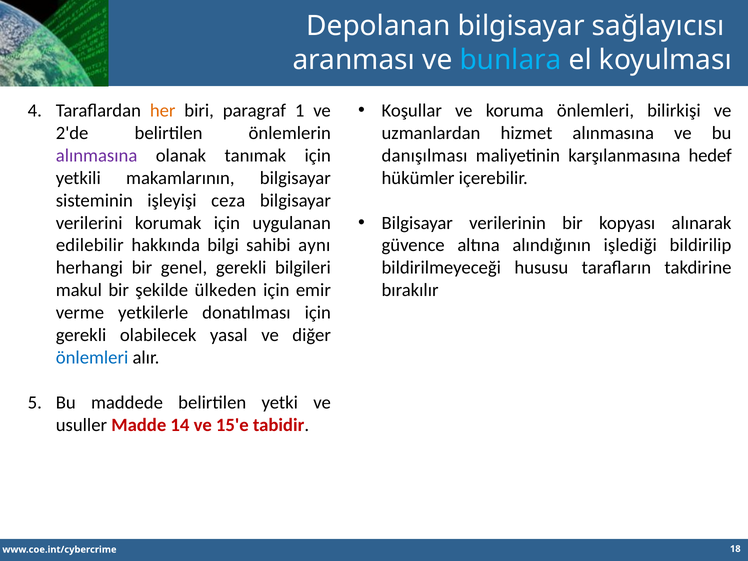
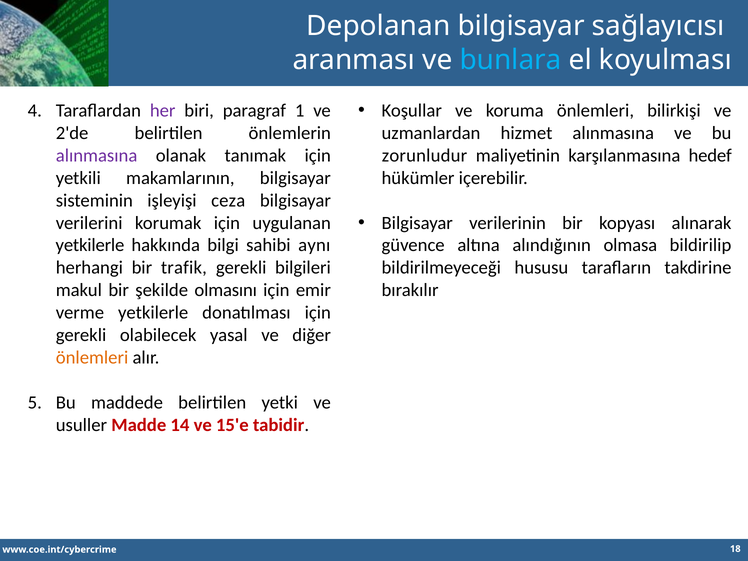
her colour: orange -> purple (163, 111)
danışılması: danışılması -> zorunludur (425, 156)
edilebilir: edilebilir -> yetkilerle (90, 245)
işlediği: işlediği -> olmasa (630, 245)
genel: genel -> trafik (184, 268)
ülkeden: ülkeden -> olmasını (226, 290)
önlemleri colour: blue -> orange (92, 358)
